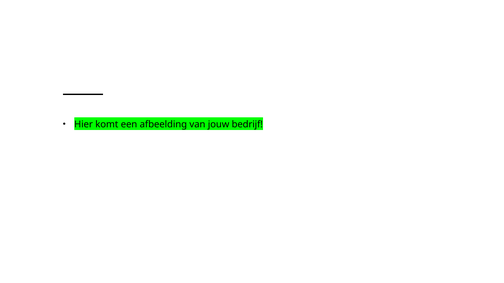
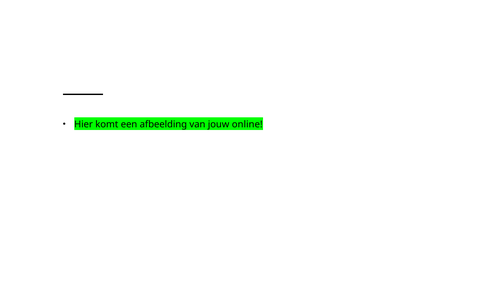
bedrijf: bedrijf -> online (247, 124)
